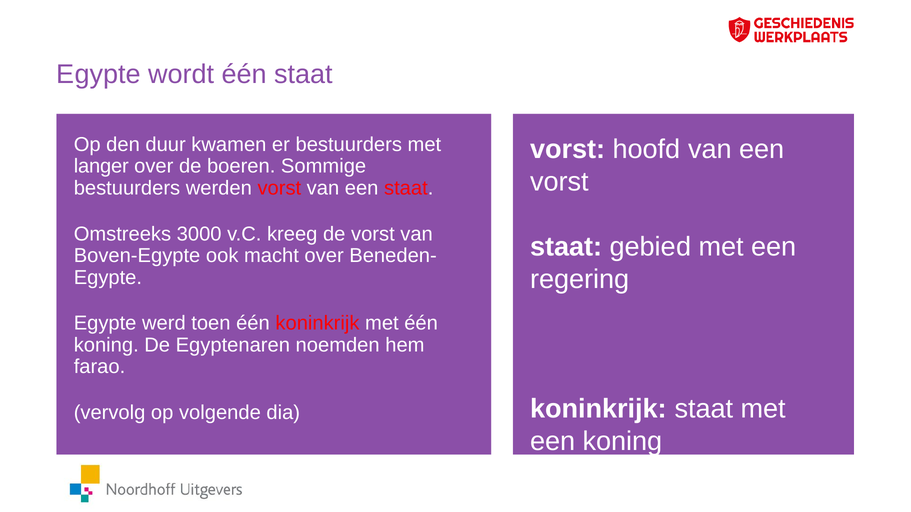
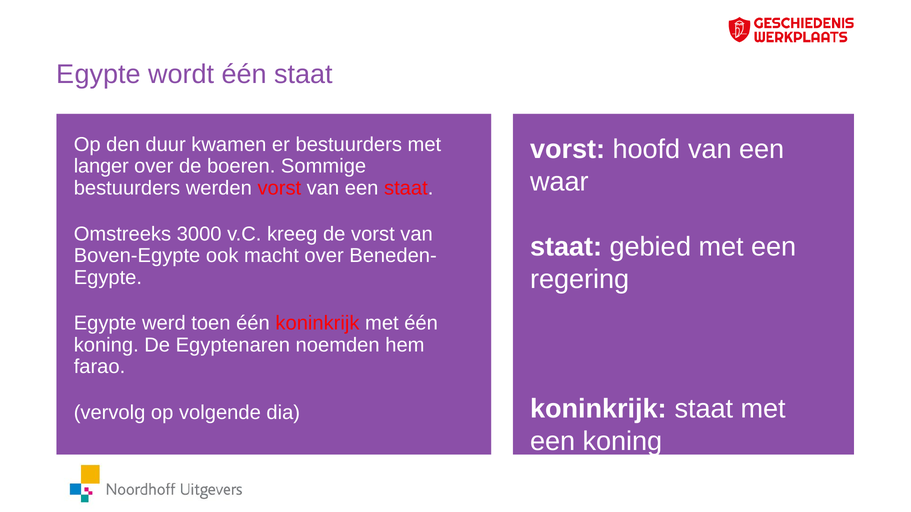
vorst: vorst -> waar (559, 182)
